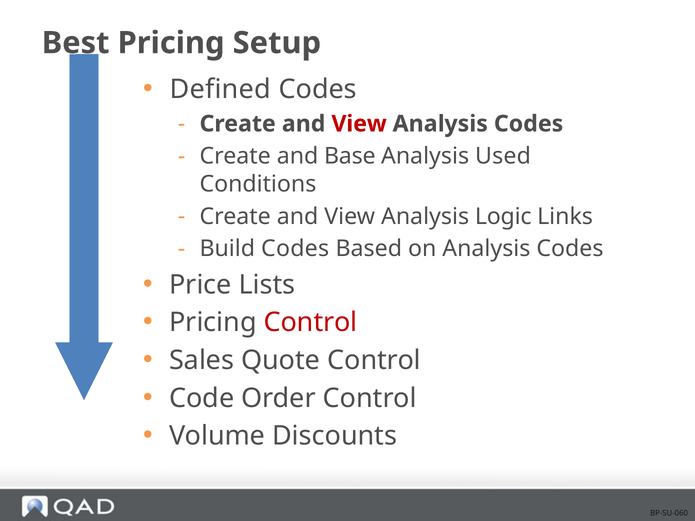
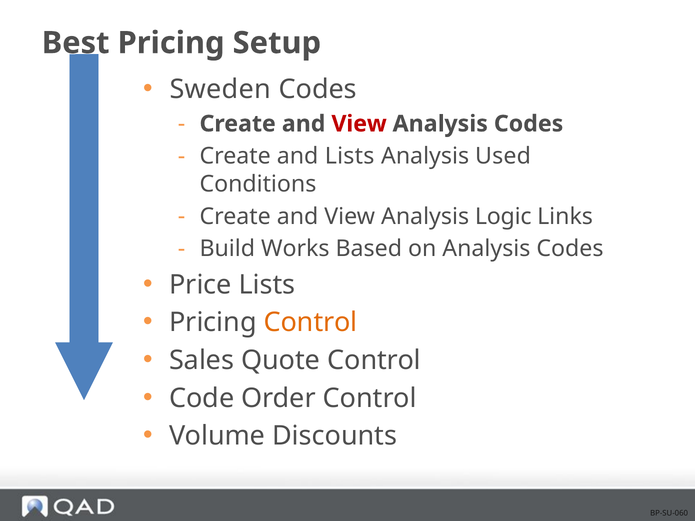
Defined: Defined -> Sweden (220, 89)
and Base: Base -> Lists (350, 156)
Build Codes: Codes -> Works (295, 249)
Control colour: red -> orange (311, 323)
